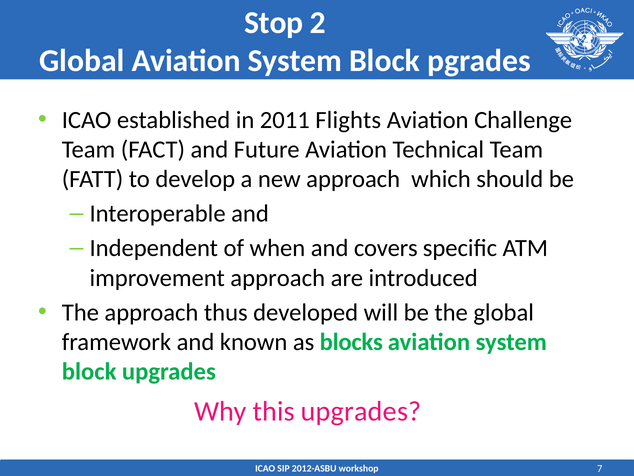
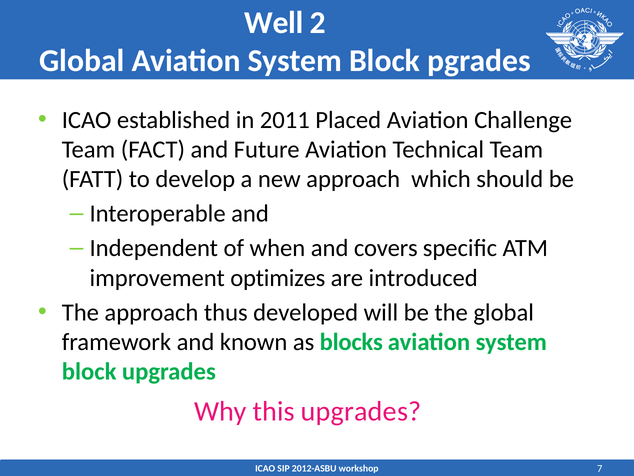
Stop: Stop -> Well (274, 23)
Flights: Flights -> Placed (348, 120)
improvement approach: approach -> optimizes (278, 278)
